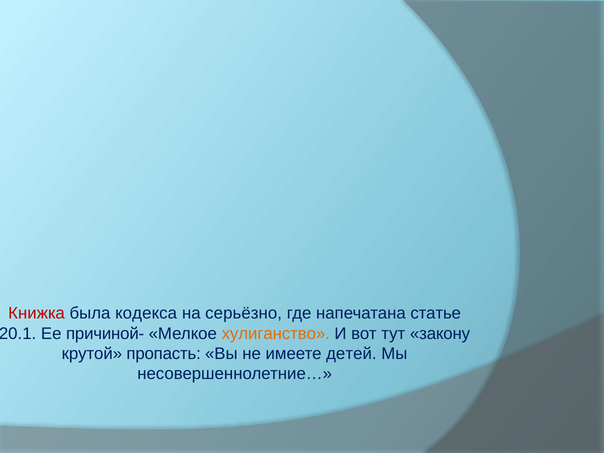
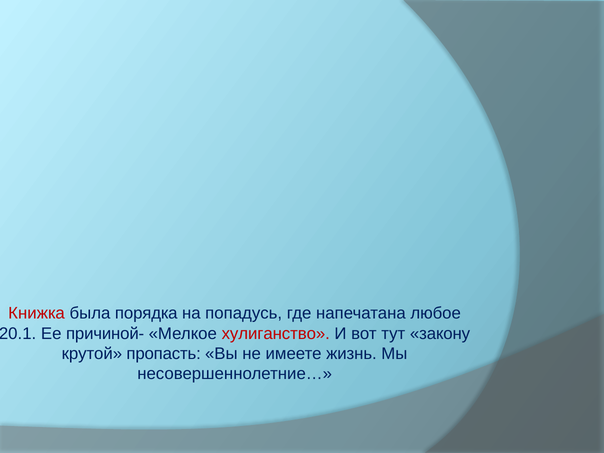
кодекса: кодекса -> порядка (146, 313)
серьёзно: серьёзно -> попадусь (244, 313)
статье: статье -> любое (436, 313)
хулиганство colour: orange -> red (276, 334)
детей: детей -> жизнь (351, 354)
